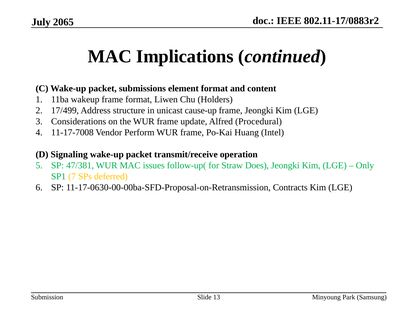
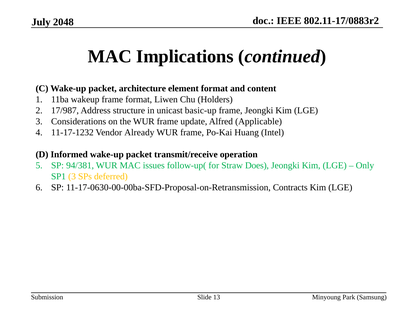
2065: 2065 -> 2048 (63, 22)
submissions: submissions -> architecture (142, 89)
17/499: 17/499 -> 17/987 (65, 111)
cause-up: cause-up -> basic-up (201, 111)
Procedural: Procedural -> Applicable (259, 122)
11-17-7008: 11-17-7008 -> 11-17-1232 (72, 133)
Perform: Perform -> Already (139, 133)
Signaling: Signaling -> Informed (69, 155)
47/381: 47/381 -> 94/381 (80, 166)
SP1 7: 7 -> 3 (72, 177)
